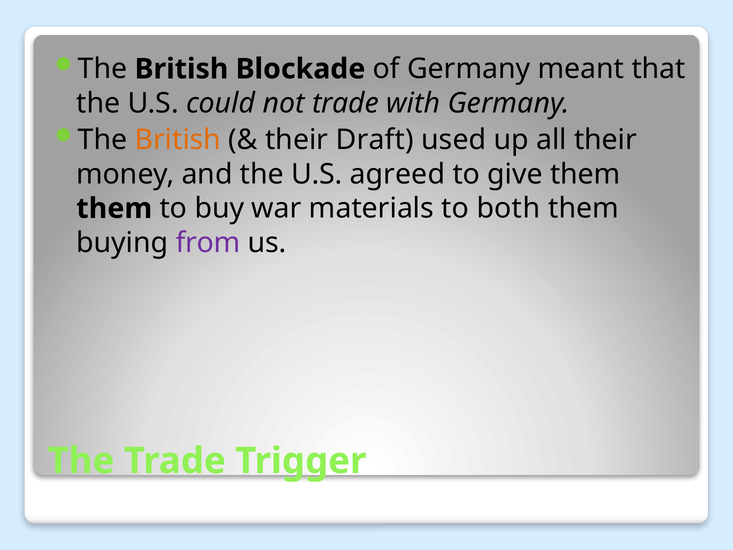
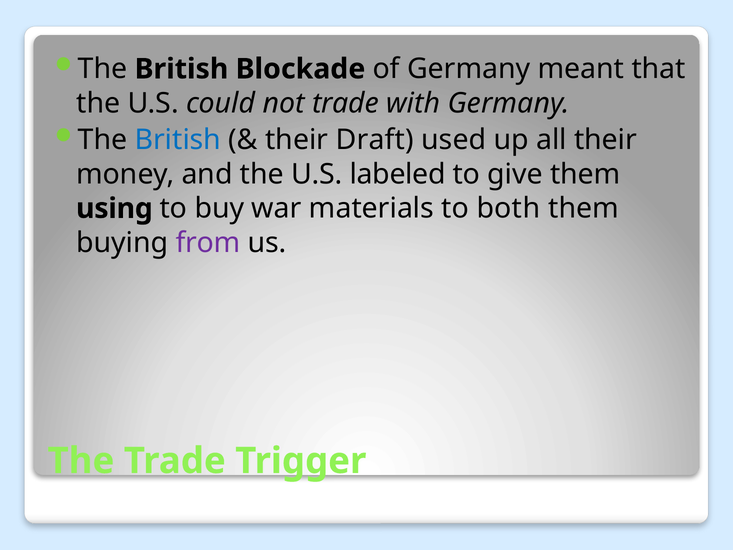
British colour: orange -> blue (178, 140)
agreed: agreed -> labeled (398, 174)
them: them -> using (114, 208)
